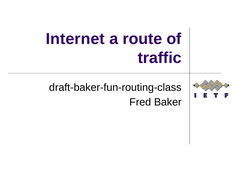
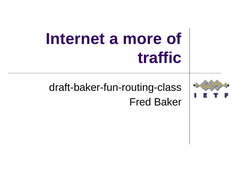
route: route -> more (142, 39)
